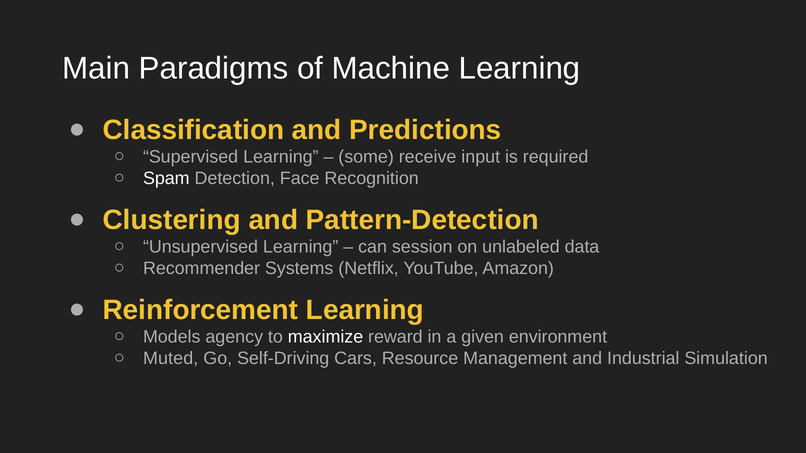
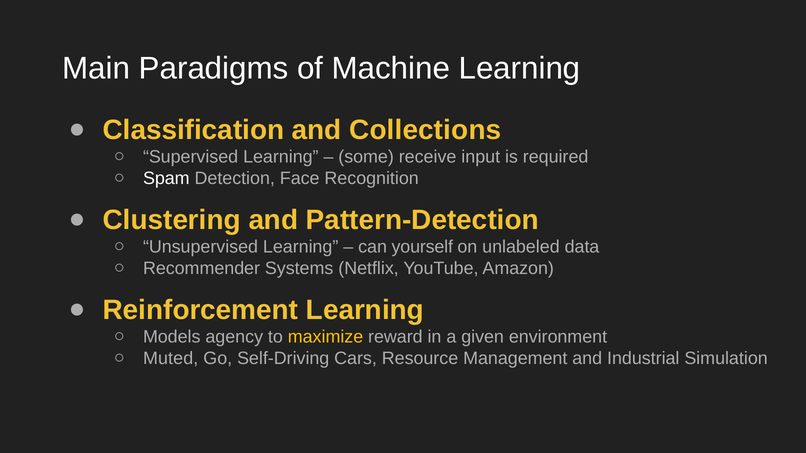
Predictions: Predictions -> Collections (425, 130)
session: session -> yourself (422, 247)
maximize colour: white -> yellow (326, 337)
